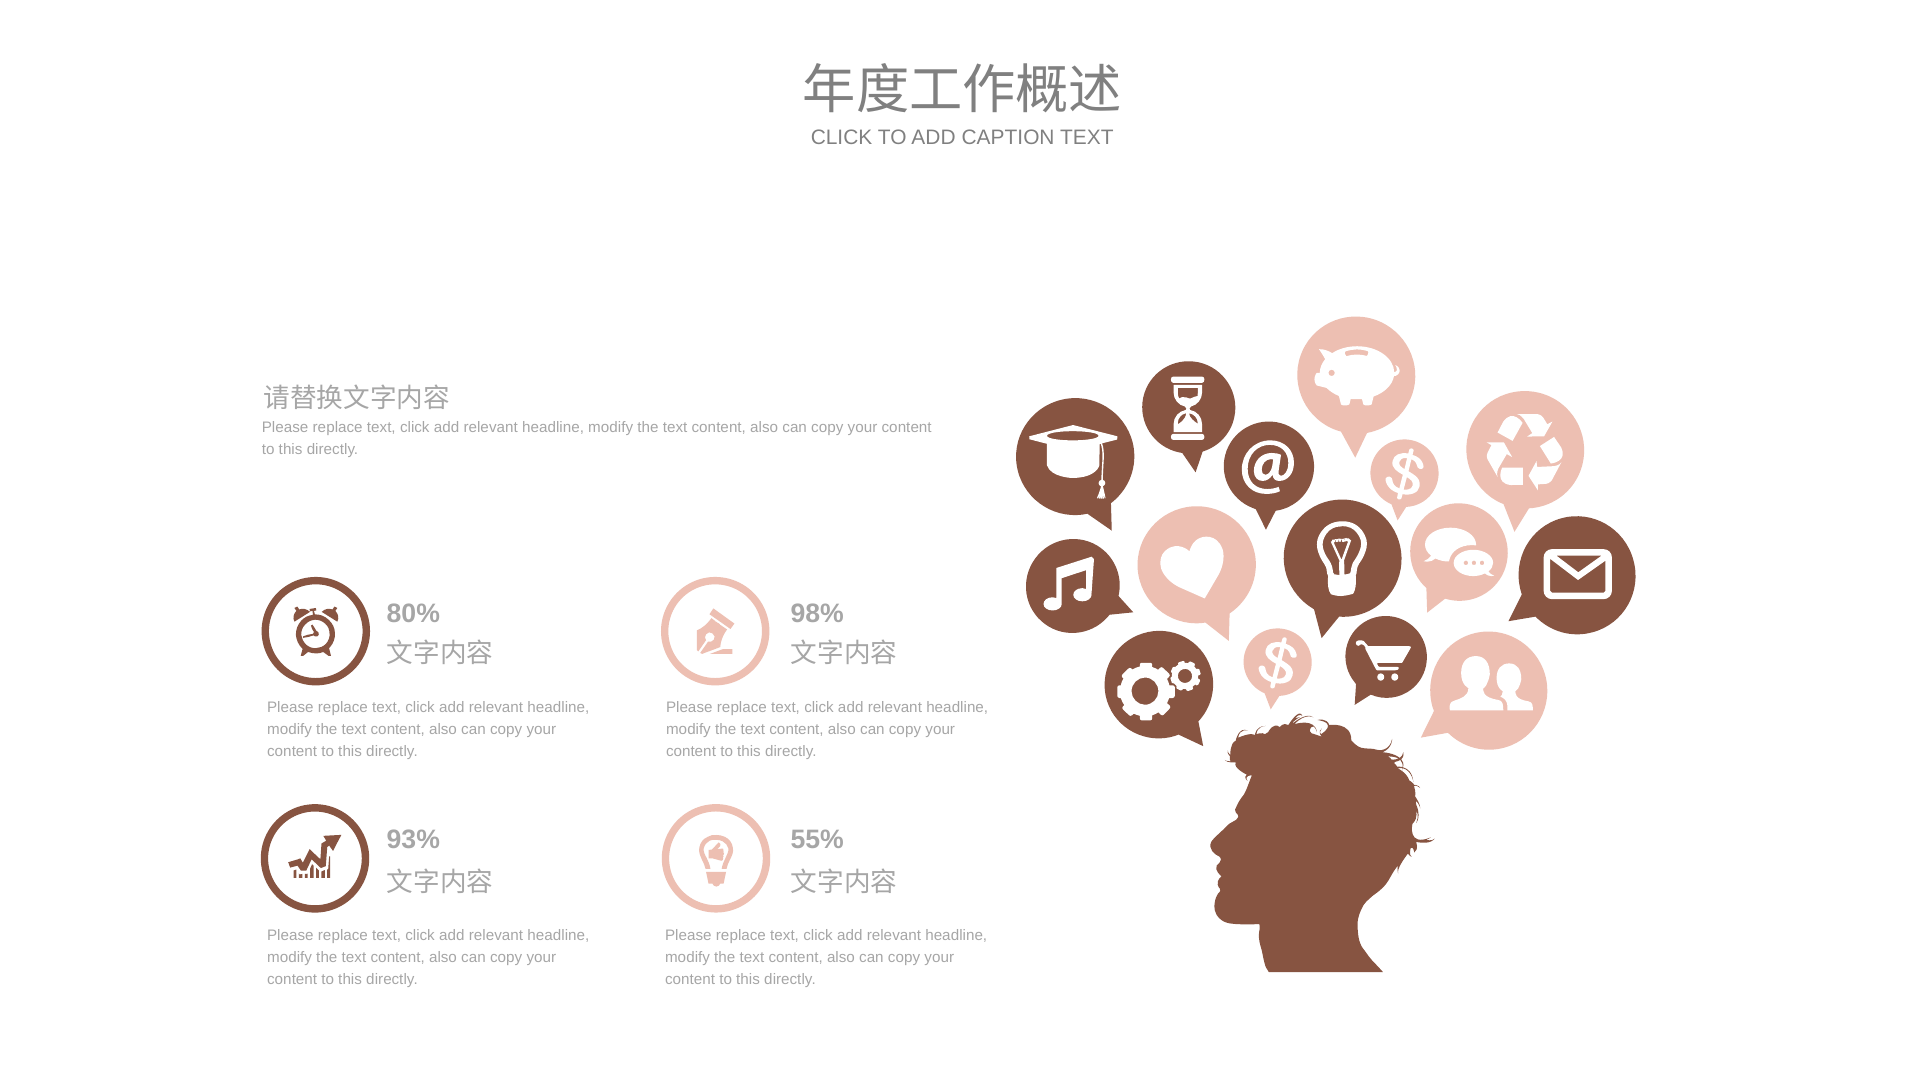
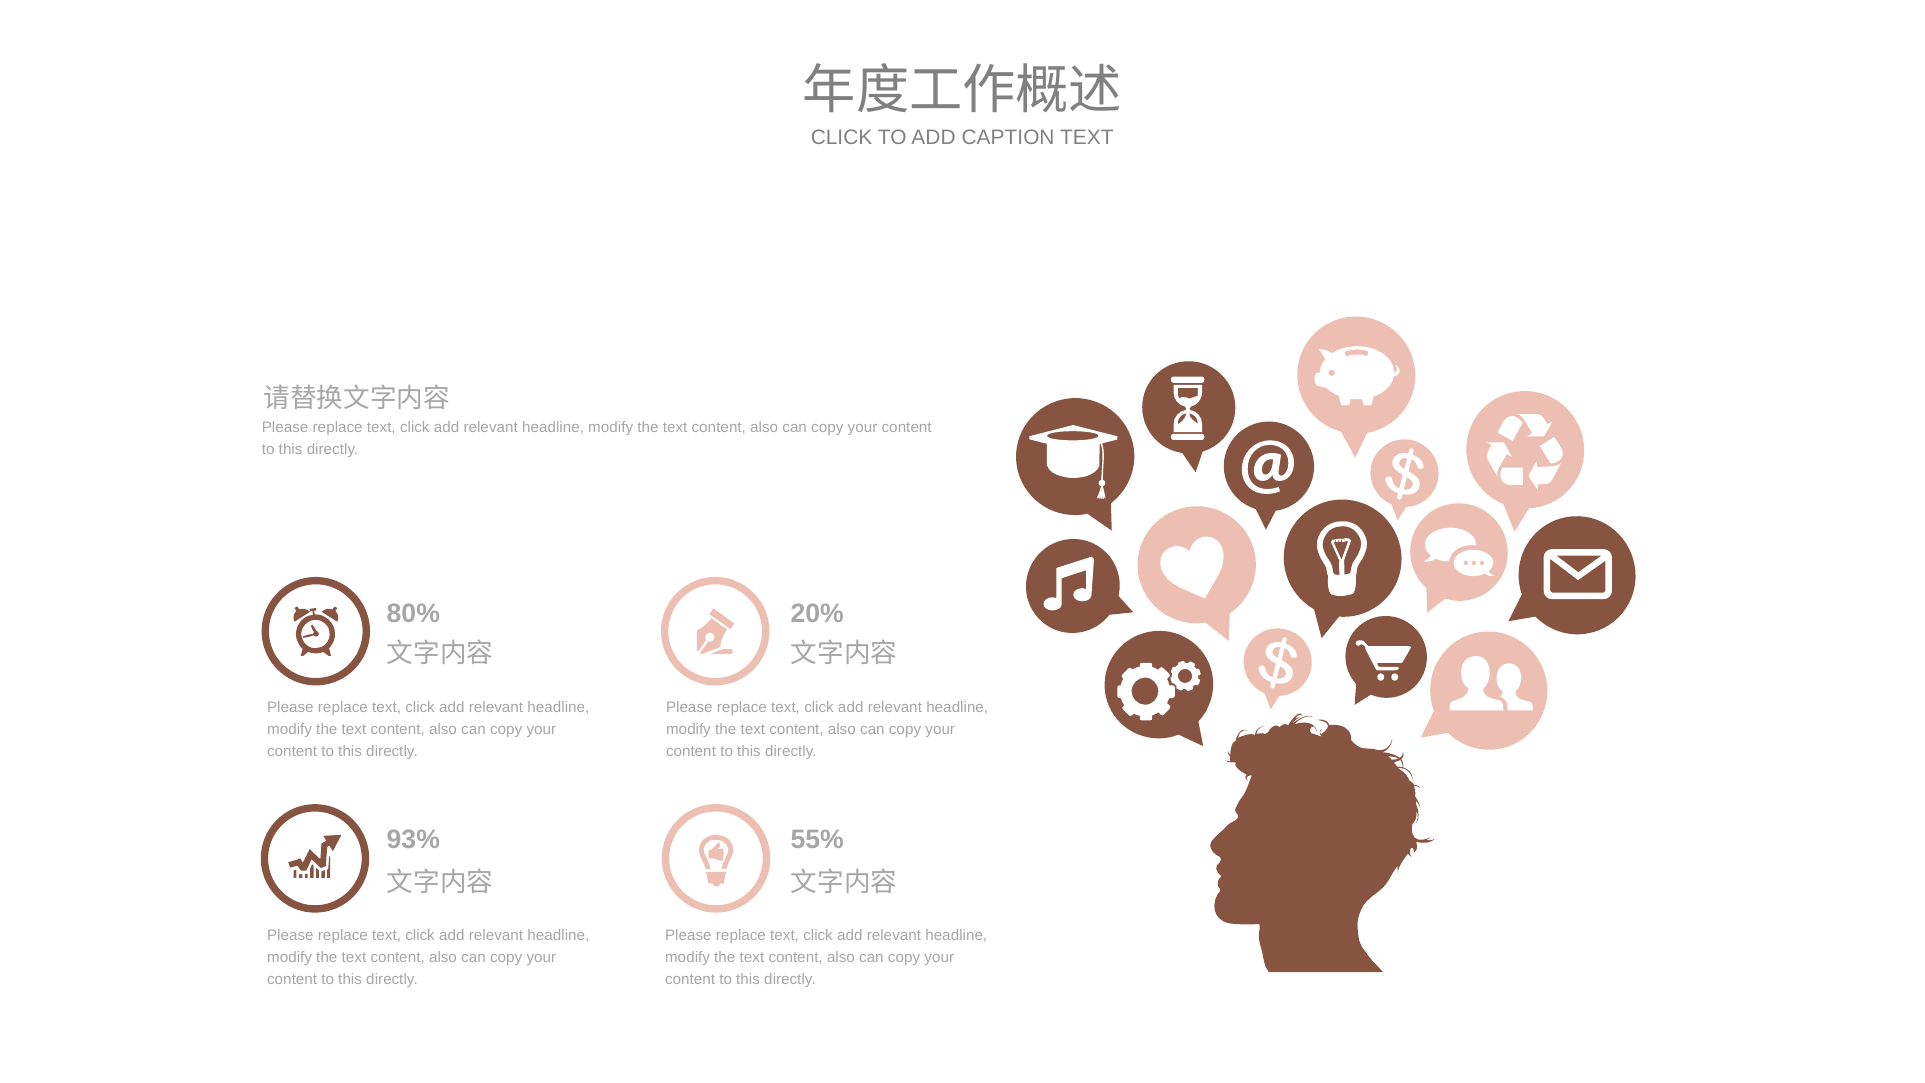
98%: 98% -> 20% (817, 614)
